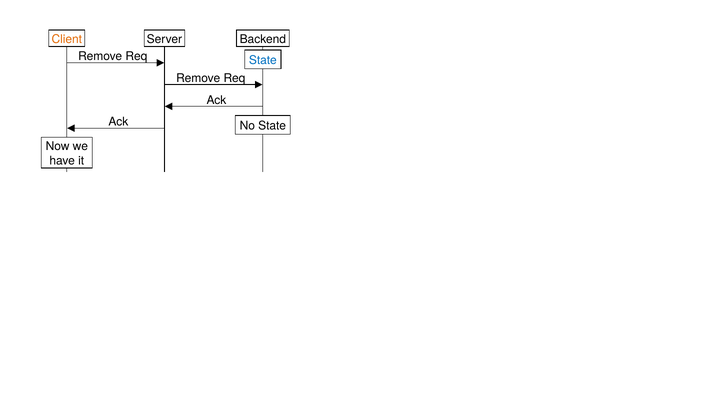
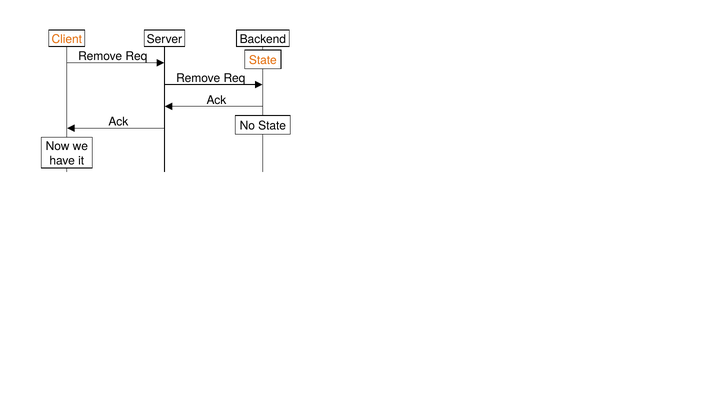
State colour: blue -> orange (263, 60)
